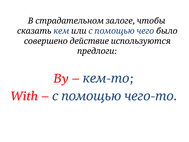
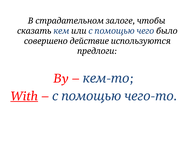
With underline: none -> present (24, 96)
